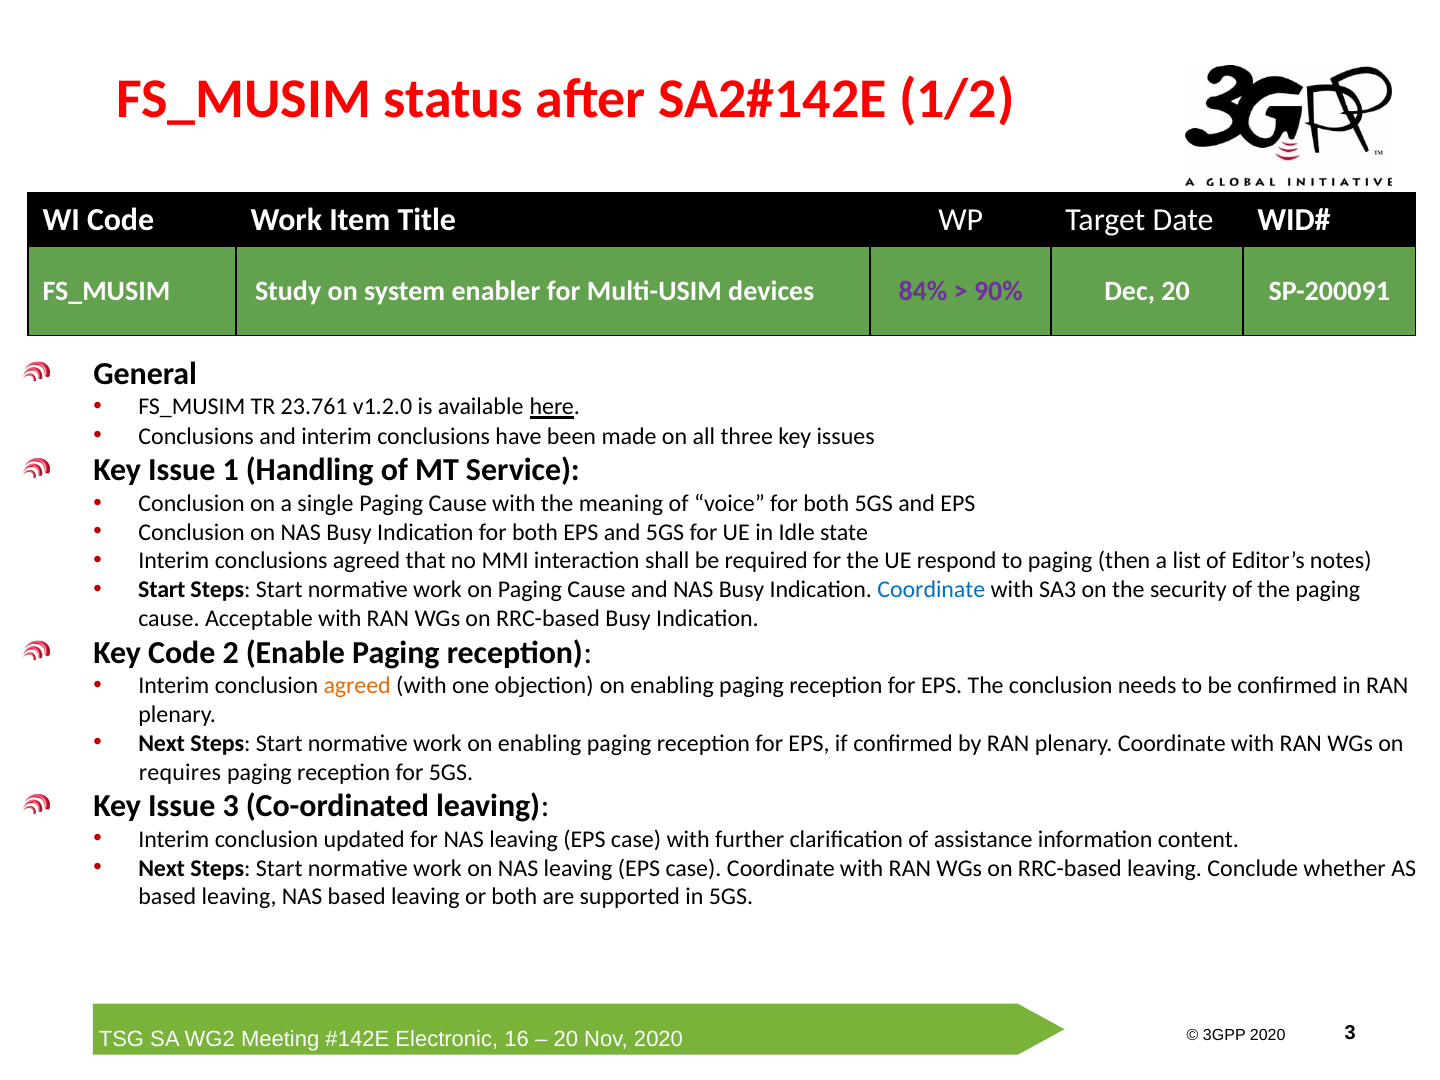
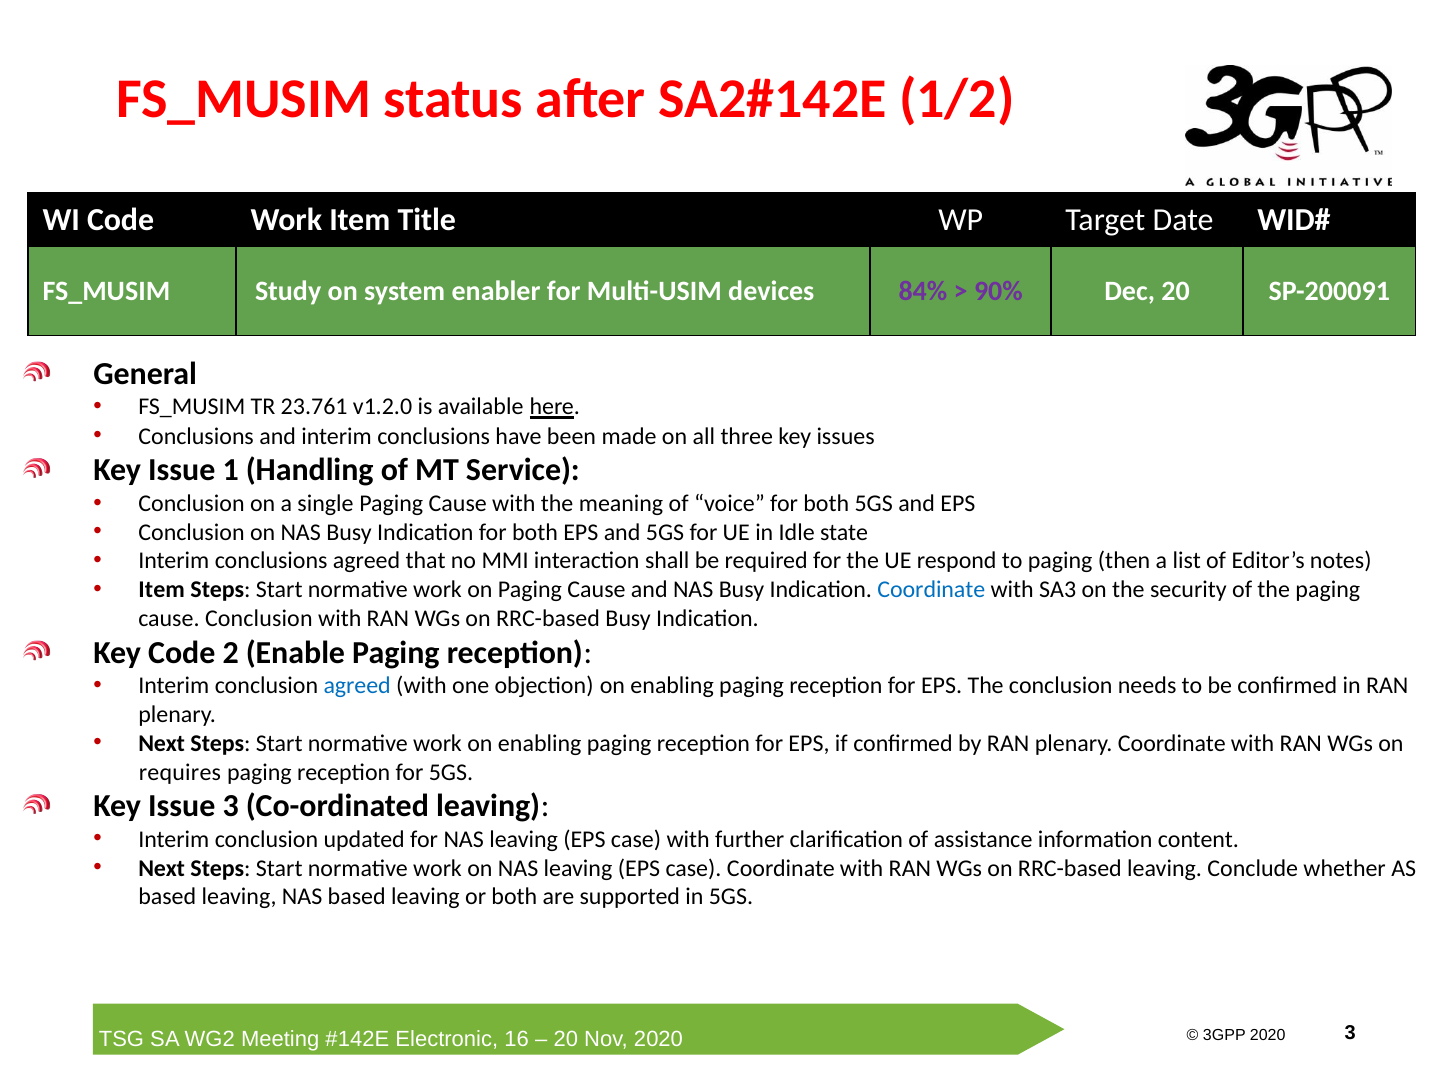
Start: Start -> Item (162, 590)
cause Acceptable: Acceptable -> Conclusion (259, 619)
agreed colour: orange -> blue (357, 686)
